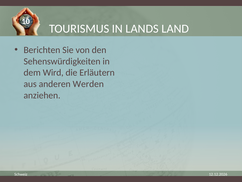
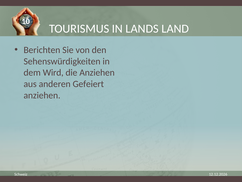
die Erläutern: Erläutern -> Anziehen (97, 72)
Werden: Werden -> Gefeiert (88, 84)
